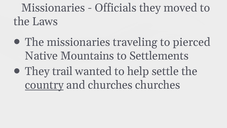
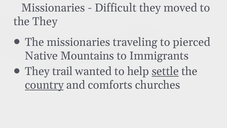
Officials: Officials -> Difficult (116, 8)
the Laws: Laws -> They (45, 22)
Settlements: Settlements -> Immigrants (159, 56)
settle underline: none -> present (165, 71)
and churches: churches -> comforts (110, 85)
